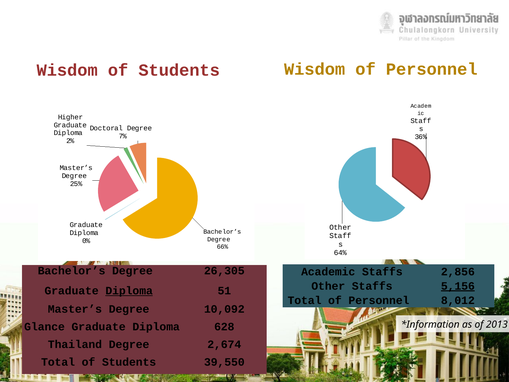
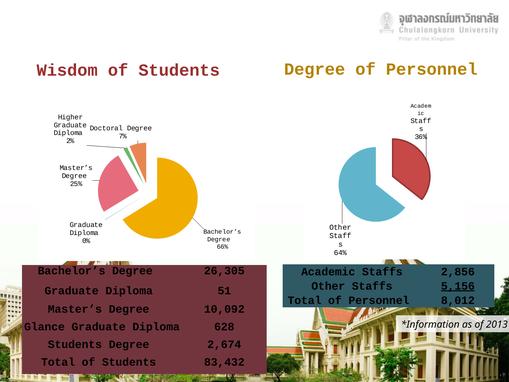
Wisdom: Wisdom -> Degree (315, 69)
Diploma underline: present -> none (129, 291)
Thailand: Thailand -> Students (75, 344)
39,550: 39,550 -> 83,432 (224, 362)
